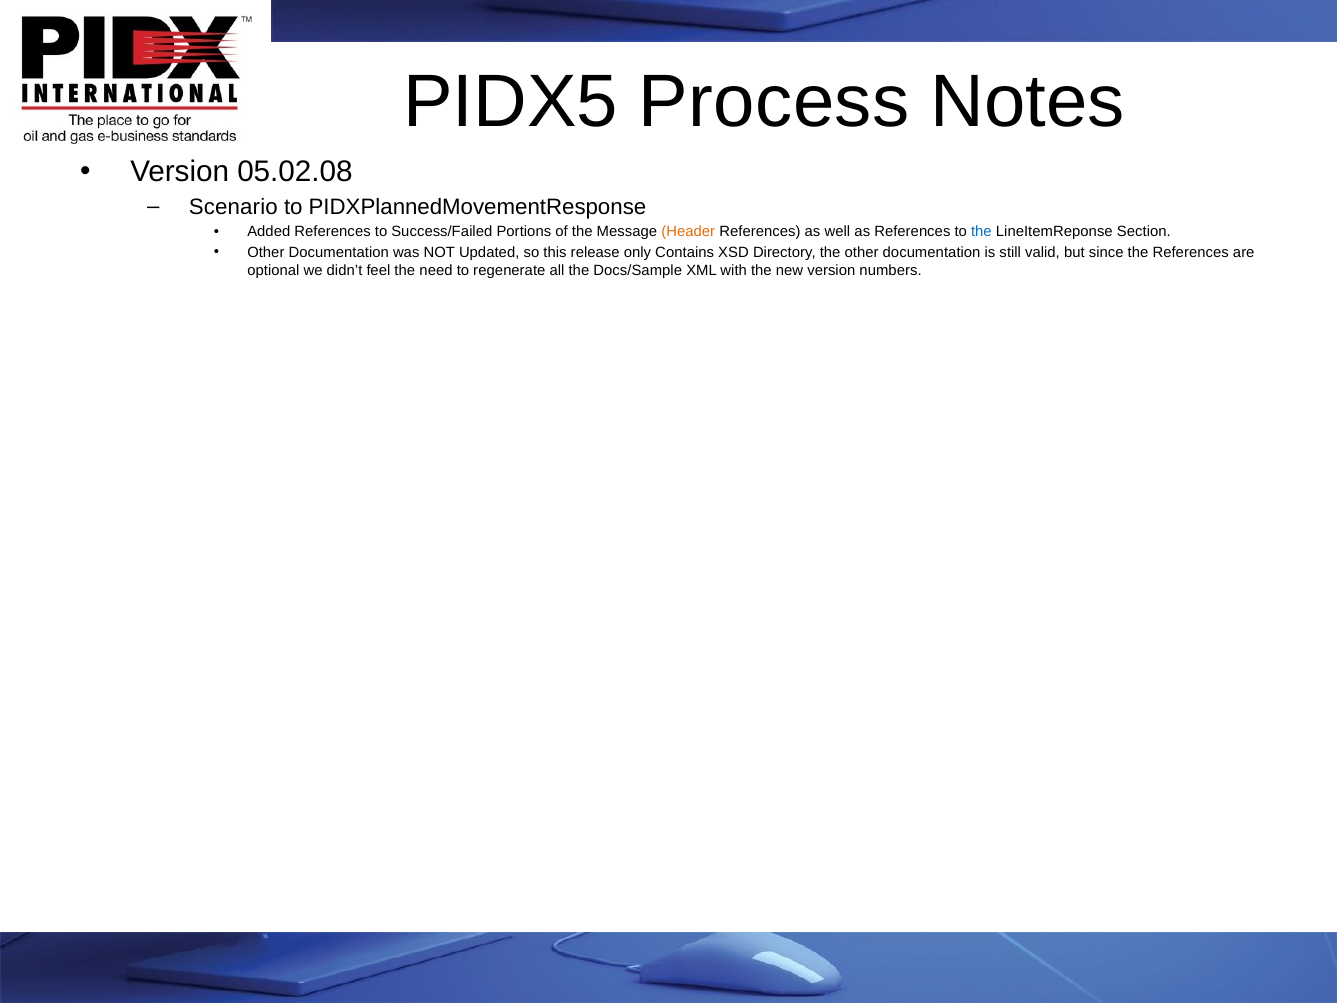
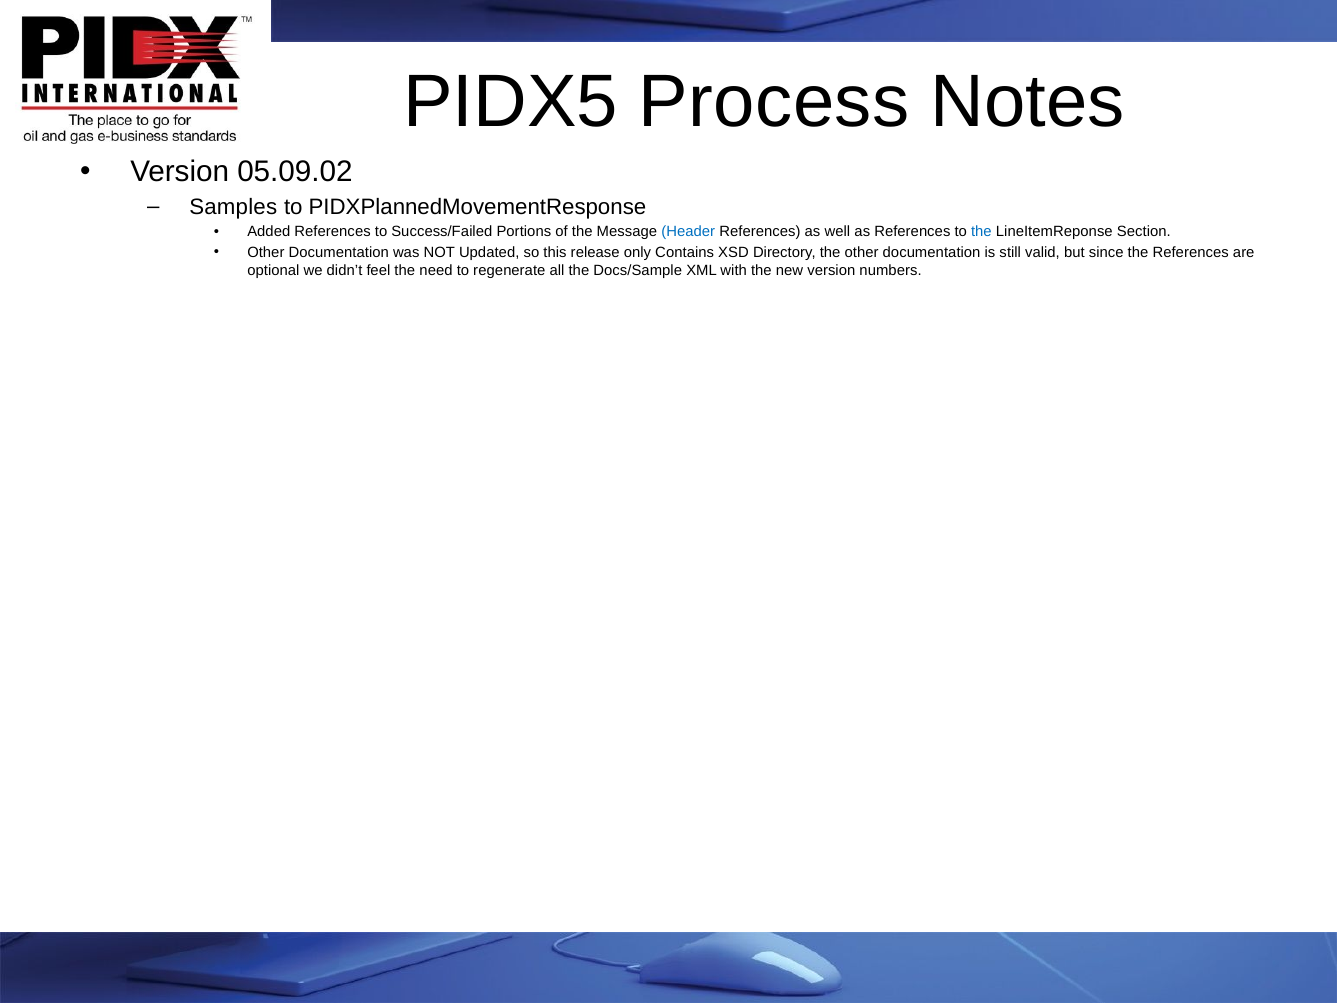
05.02.08: 05.02.08 -> 05.09.02 (295, 172)
Scenario: Scenario -> Samples (233, 207)
Header colour: orange -> blue (688, 232)
